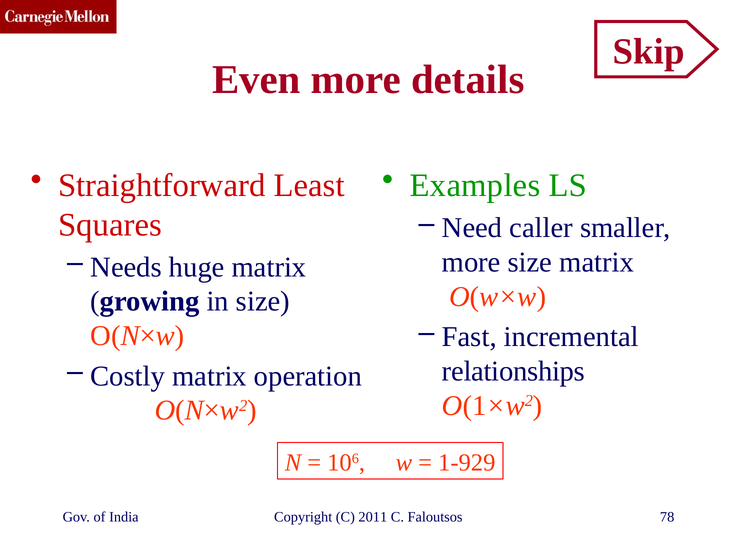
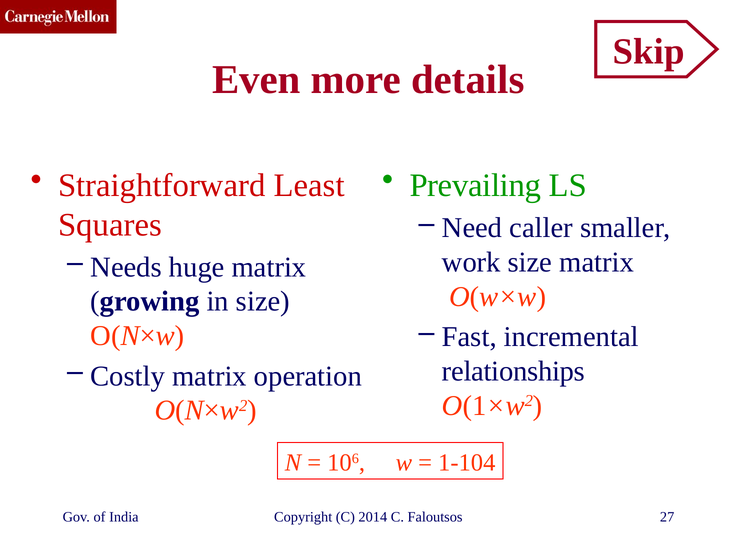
Examples: Examples -> Prevailing (475, 185)
more: more -> work (471, 262)
1-929: 1-929 -> 1-104 (467, 462)
2011: 2011 -> 2014 (373, 517)
78: 78 -> 27 (667, 517)
